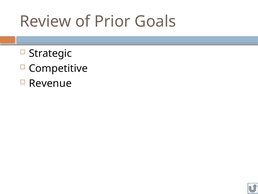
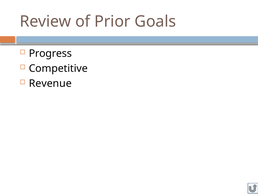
Strategic: Strategic -> Progress (50, 53)
